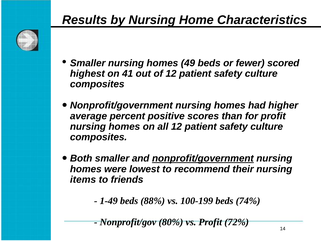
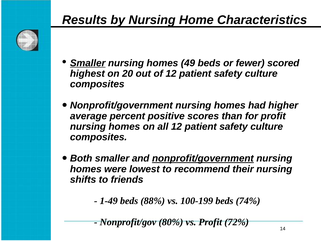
Smaller underline: none -> present (88, 63)
41: 41 -> 20 (128, 74)
items: items -> shifts (83, 179)
